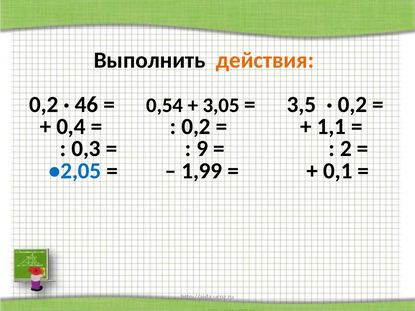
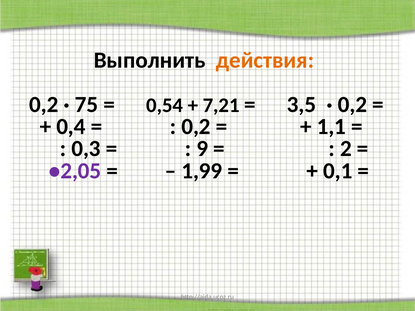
46: 46 -> 75 (87, 105)
3,05: 3,05 -> 7,21 (221, 105)
•2,05 colour: blue -> purple (75, 171)
